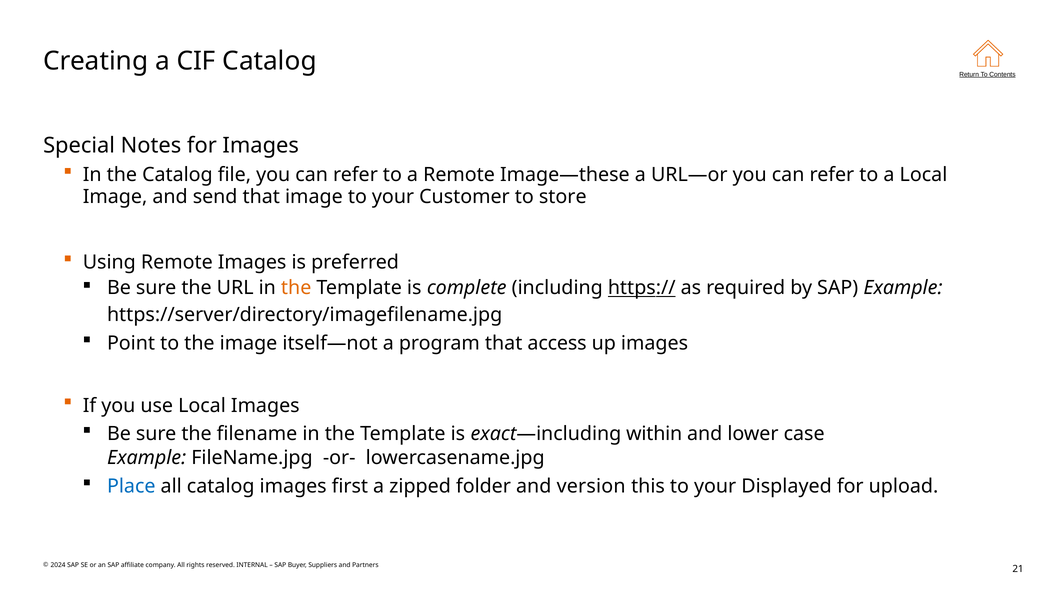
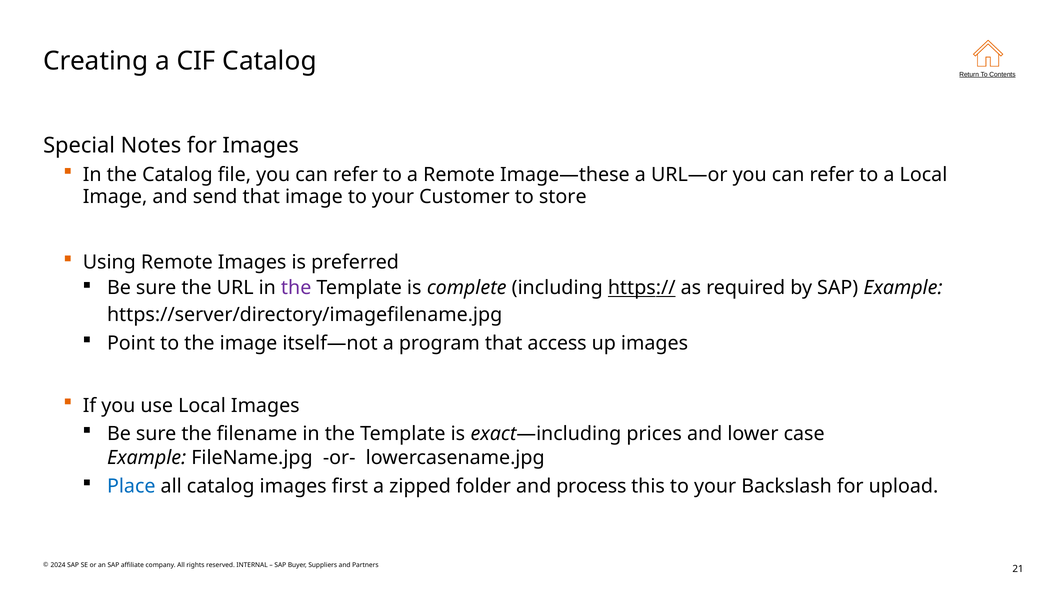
the colour: orange -> purple (296, 288)
within: within -> prices (654, 434)
version: version -> process (591, 486)
Displayed: Displayed -> Backslash (787, 486)
